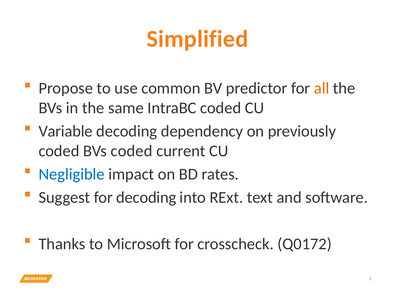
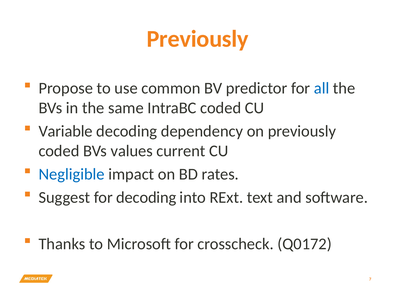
Simplified: Simplified -> Previously (198, 39)
all colour: orange -> blue (322, 88)
BVs coded: coded -> values (132, 151)
